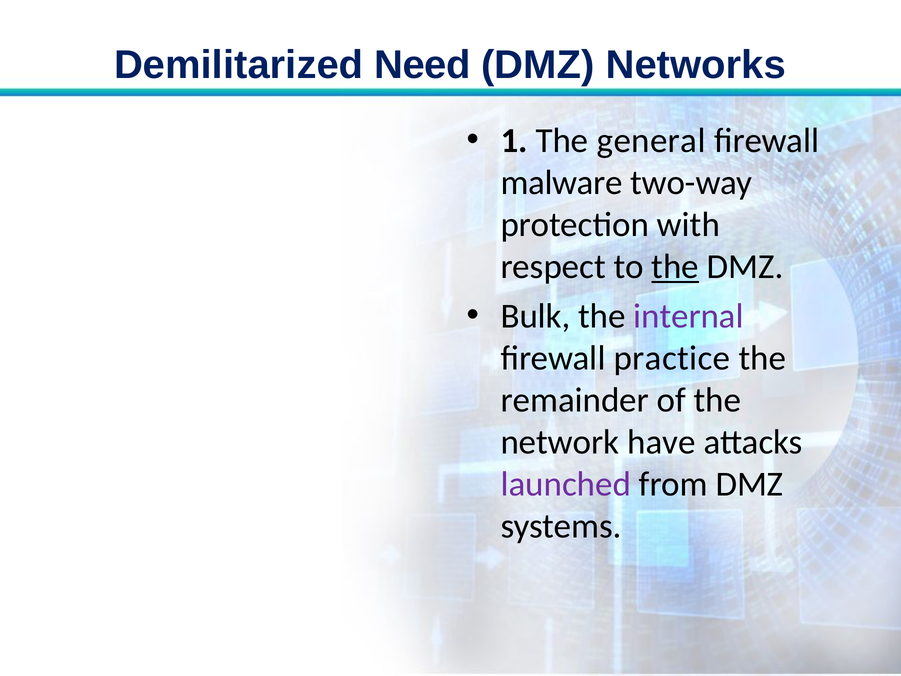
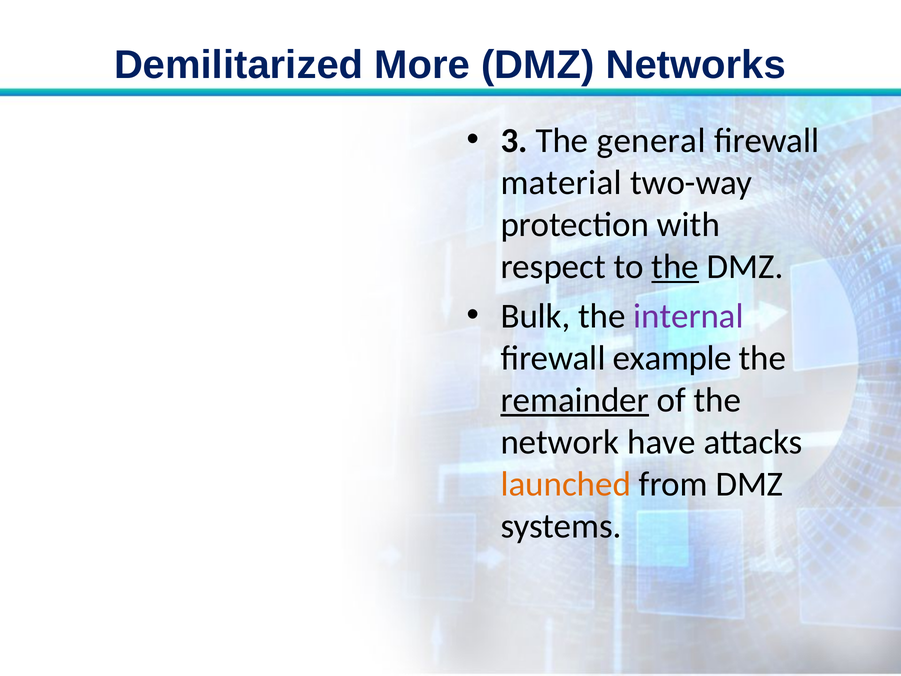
Need: Need -> More (422, 65)
1: 1 -> 3 (514, 141)
malware: malware -> material (561, 183)
practice: practice -> example (672, 358)
remainder underline: none -> present (575, 400)
launched colour: purple -> orange (566, 484)
